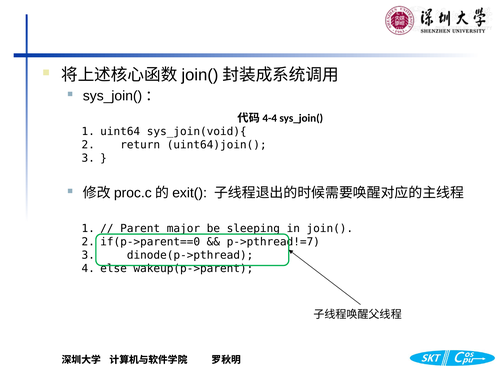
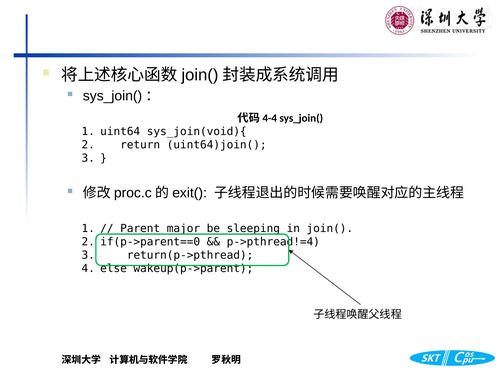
p->pthread!=7: p->pthread!=7 -> p->pthread!=4 (273, 242)
dinode(p->pthread: dinode(p->pthread -> return(p->pthread (190, 255)
